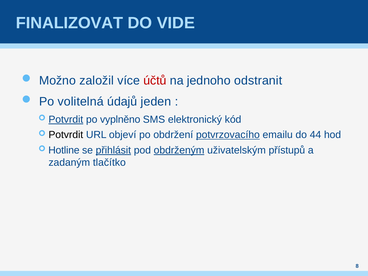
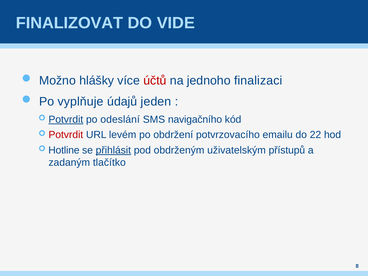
založil: založil -> hlášky (97, 81)
odstranit: odstranit -> finalizaci (258, 81)
volitelná: volitelná -> vyplňuje (81, 102)
vyplněno: vyplněno -> odeslání (120, 119)
elektronický: elektronický -> navigačního (195, 119)
Potvrdit colour: black -> red (66, 135)
objeví: objeví -> levém (123, 135)
potvrzovacího underline: present -> none (228, 135)
44: 44 -> 22 (315, 135)
obdrženým underline: present -> none (179, 150)
